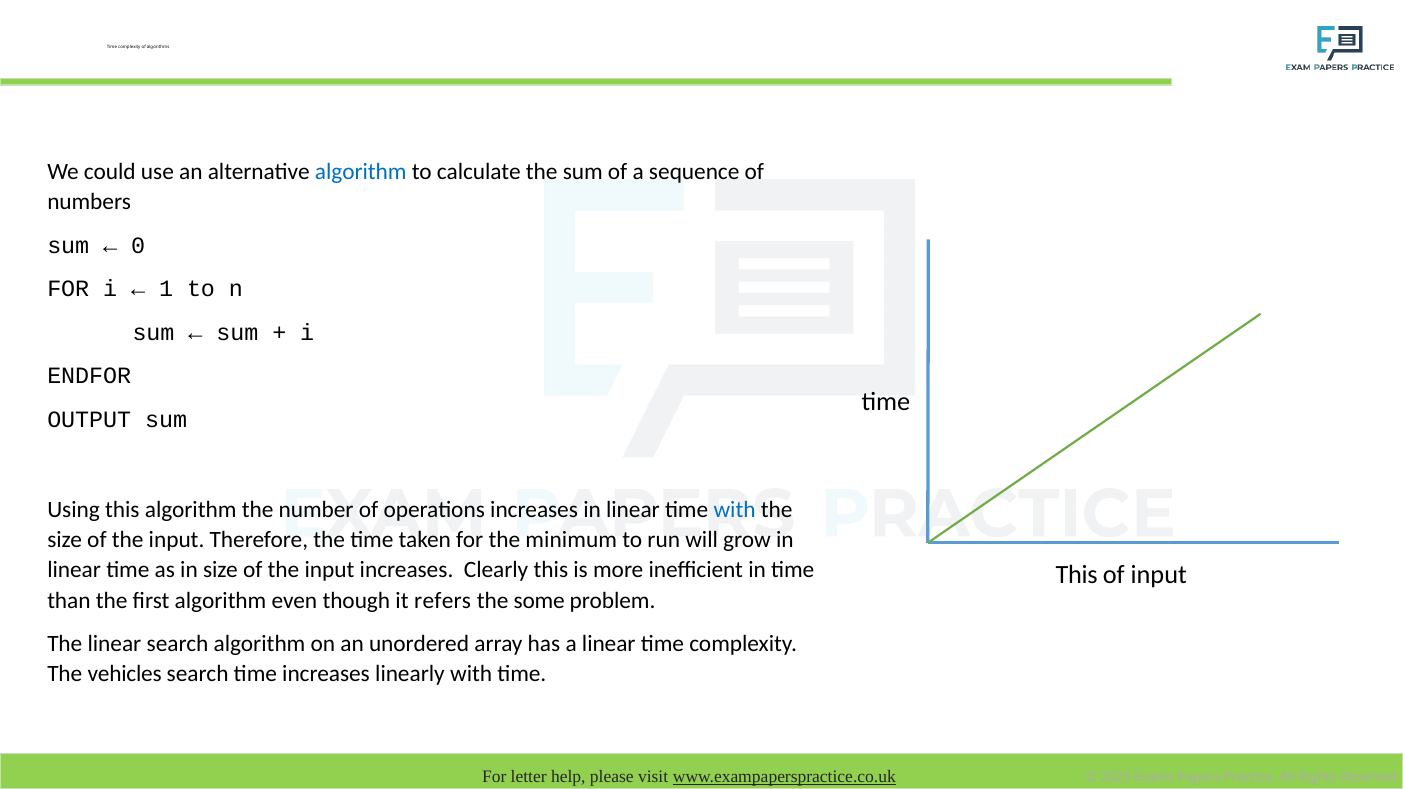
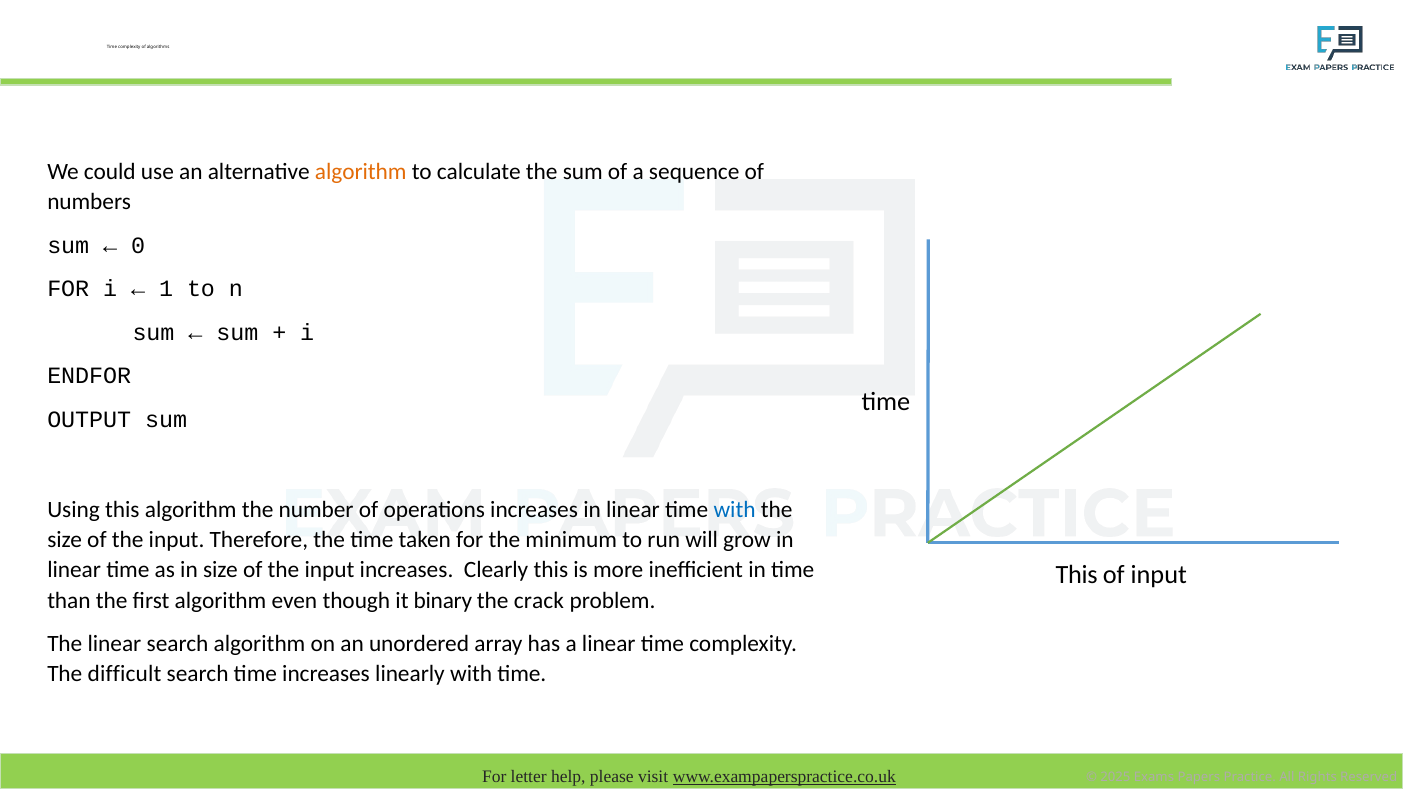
algorithm colour: blue -> orange (361, 172)
refers: refers -> binary (443, 600)
some: some -> crack (539, 600)
vehicles: vehicles -> difficult (124, 674)
